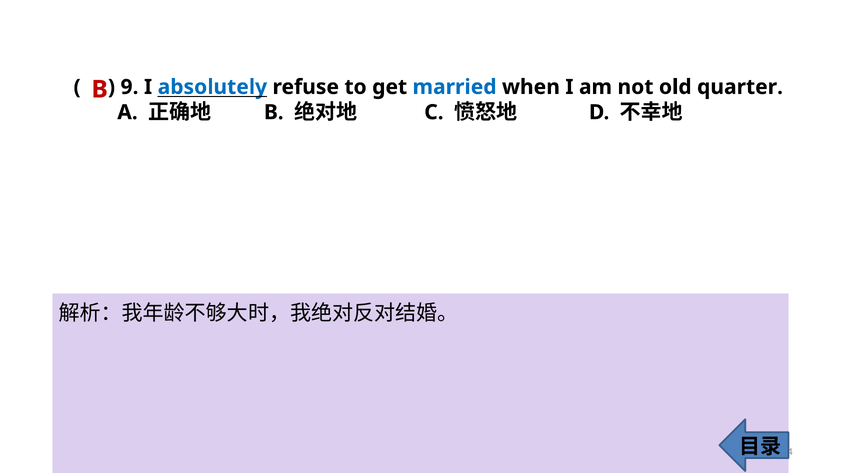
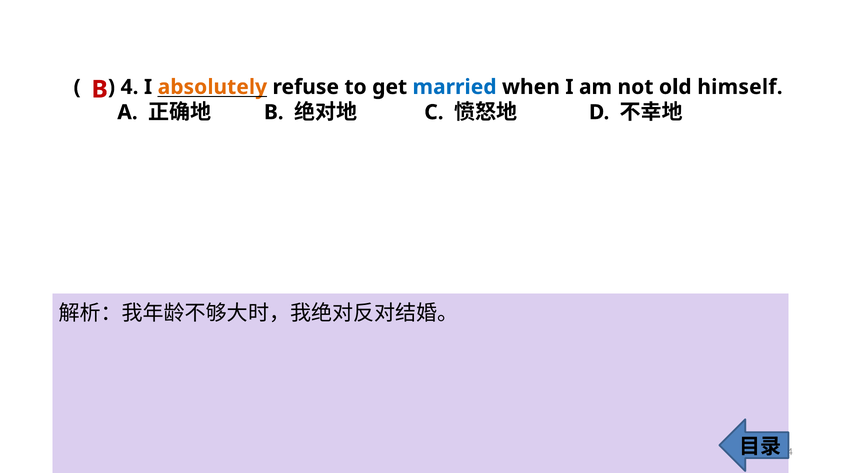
9: 9 -> 4 (130, 87)
absolutely colour: blue -> orange (212, 87)
quarter: quarter -> himself (740, 87)
